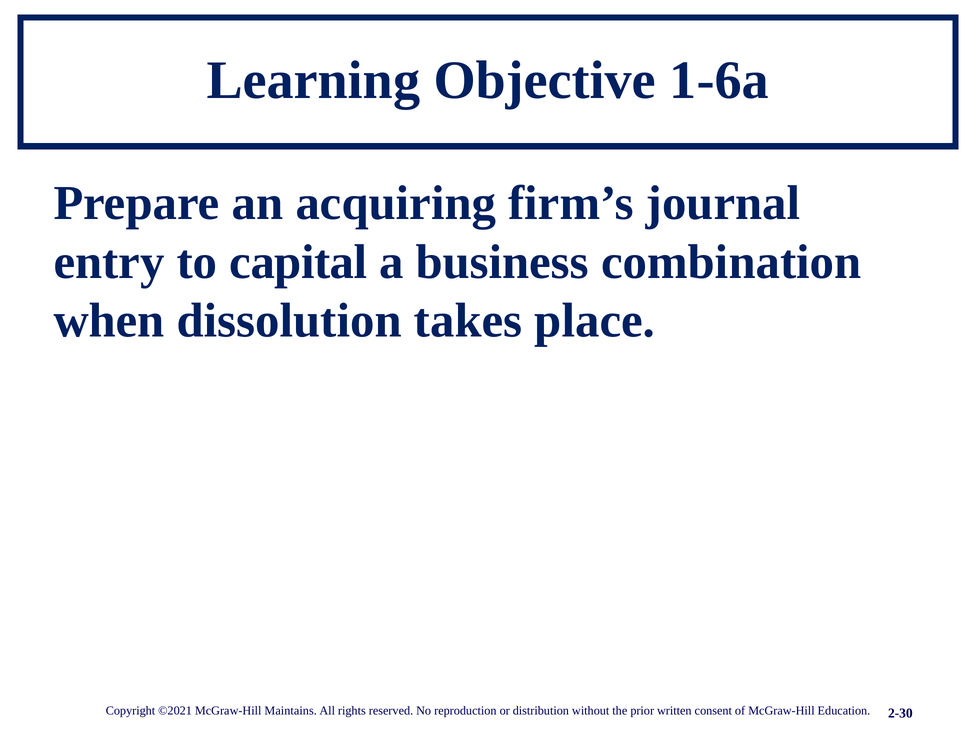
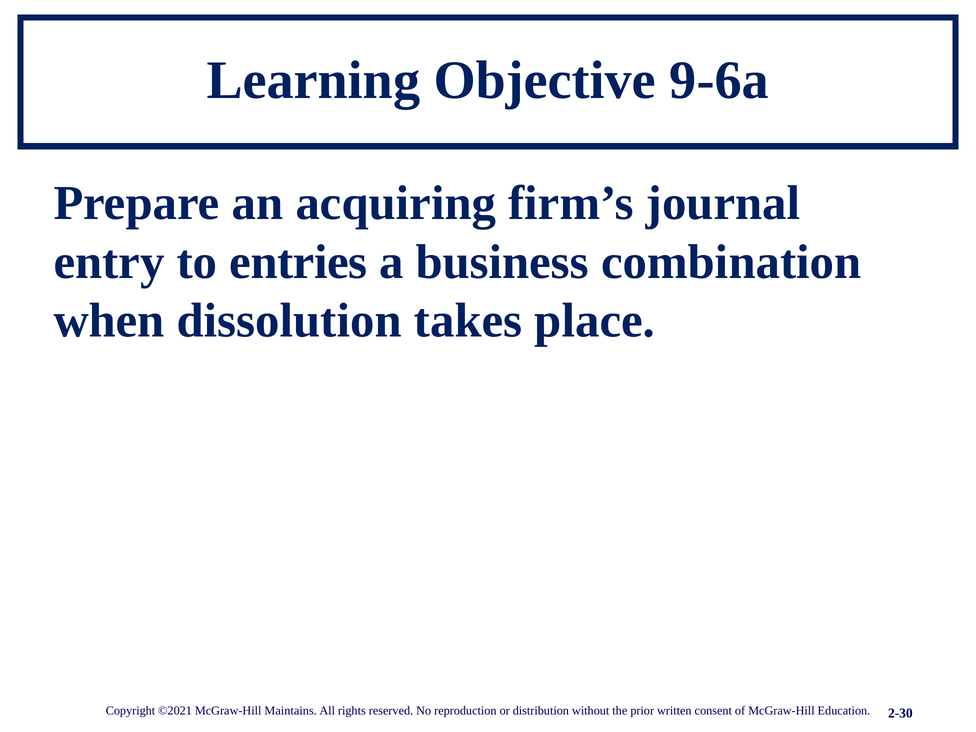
1-6a: 1-6a -> 9-6a (719, 81)
capital: capital -> entries (298, 262)
